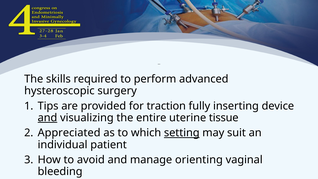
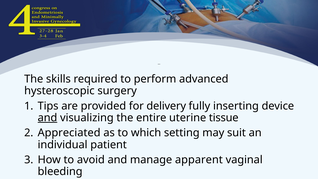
traction: traction -> delivery (166, 106)
setting underline: present -> none (182, 133)
orienting: orienting -> apparent (199, 160)
